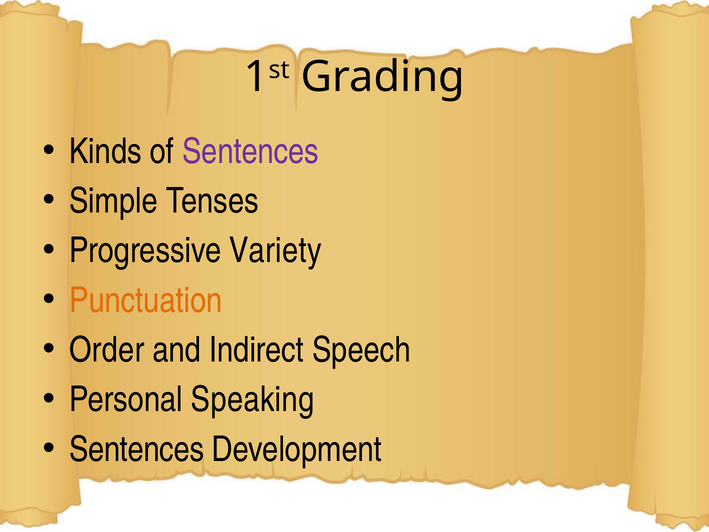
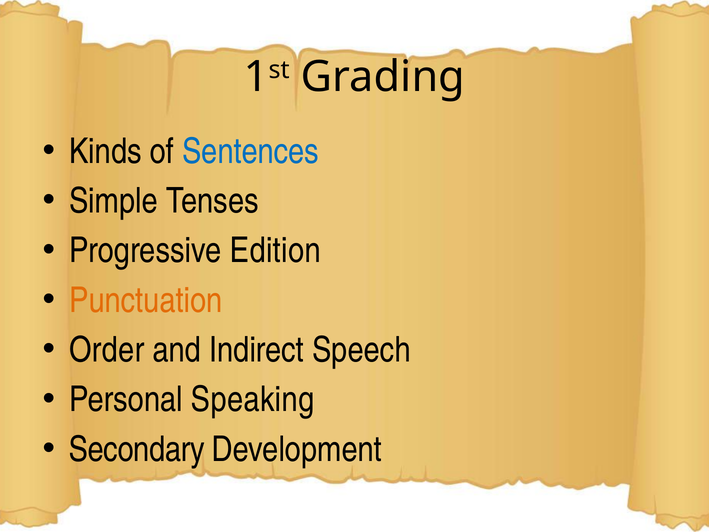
Sentences colour: purple -> blue (251, 151)
Variety: Variety -> Edition (275, 251)
Sentences: Sentences -> Secondary (137, 449)
